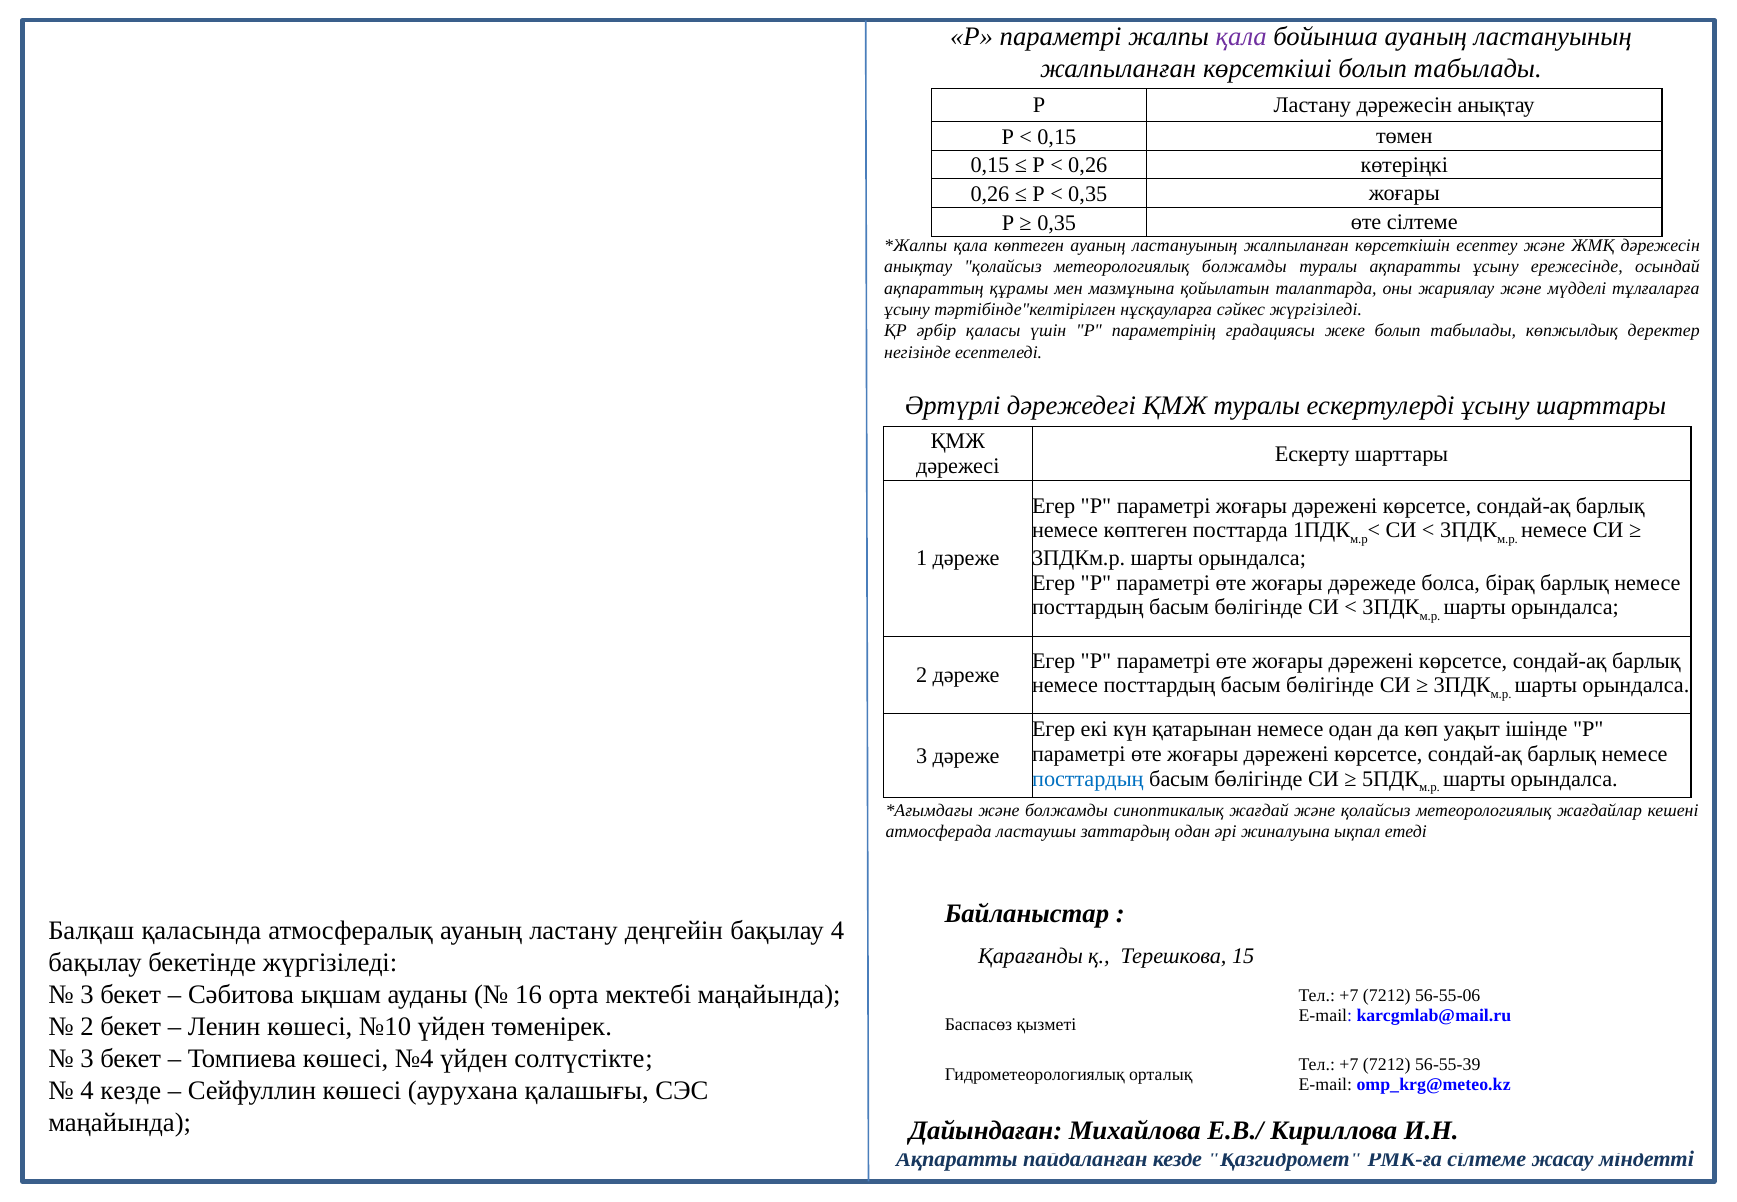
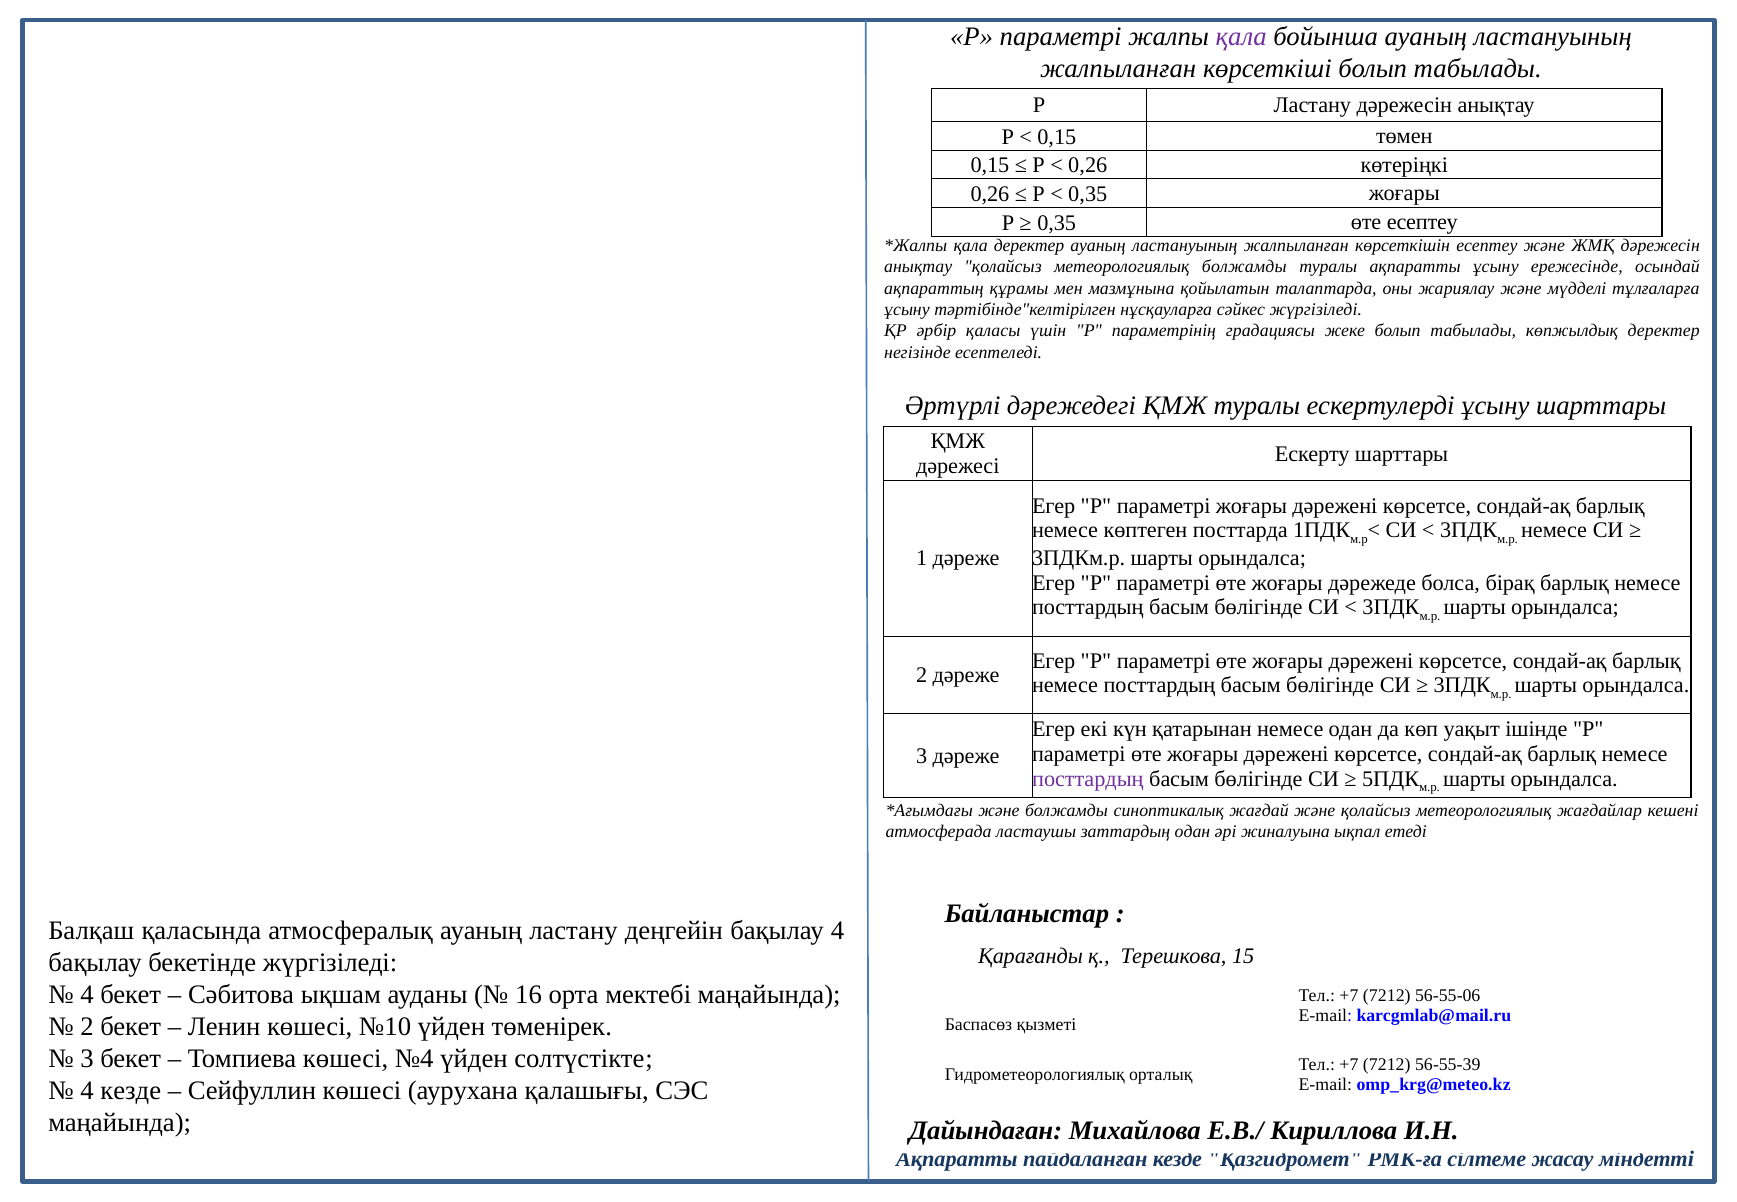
өте сілтеме: сілтеме -> есептеу (1422, 222)
қала көптеген: көптеген -> деректер (1029, 246)
посттардың colour: blue -> purple (1088, 779)
3: 3 -> 4 (87, 995)
